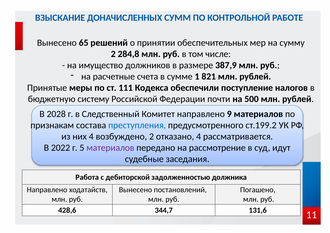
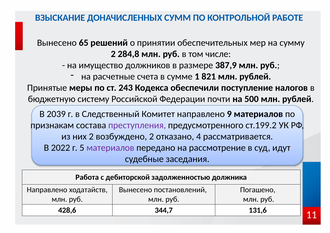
111: 111 -> 243 (126, 88)
2028: 2028 -> 2039 (56, 114)
преступления colour: blue -> purple (137, 125)
них 4: 4 -> 2 (91, 137)
